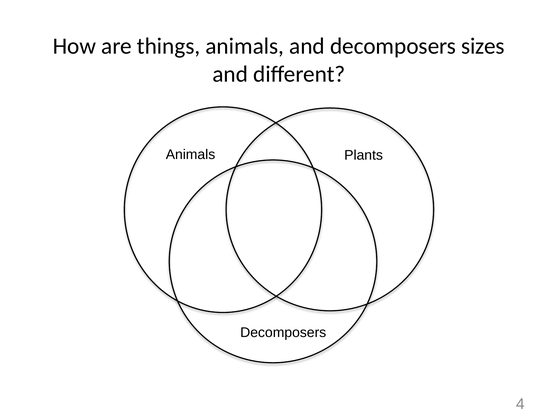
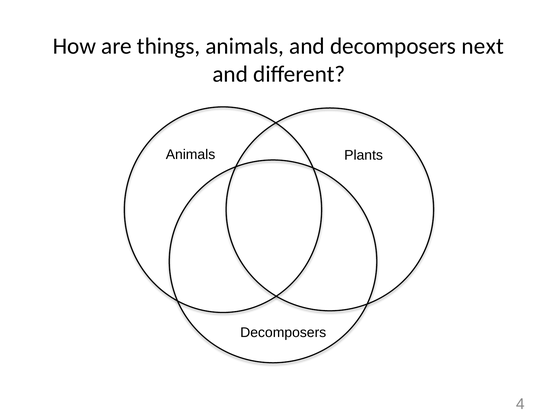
sizes: sizes -> next (483, 46)
